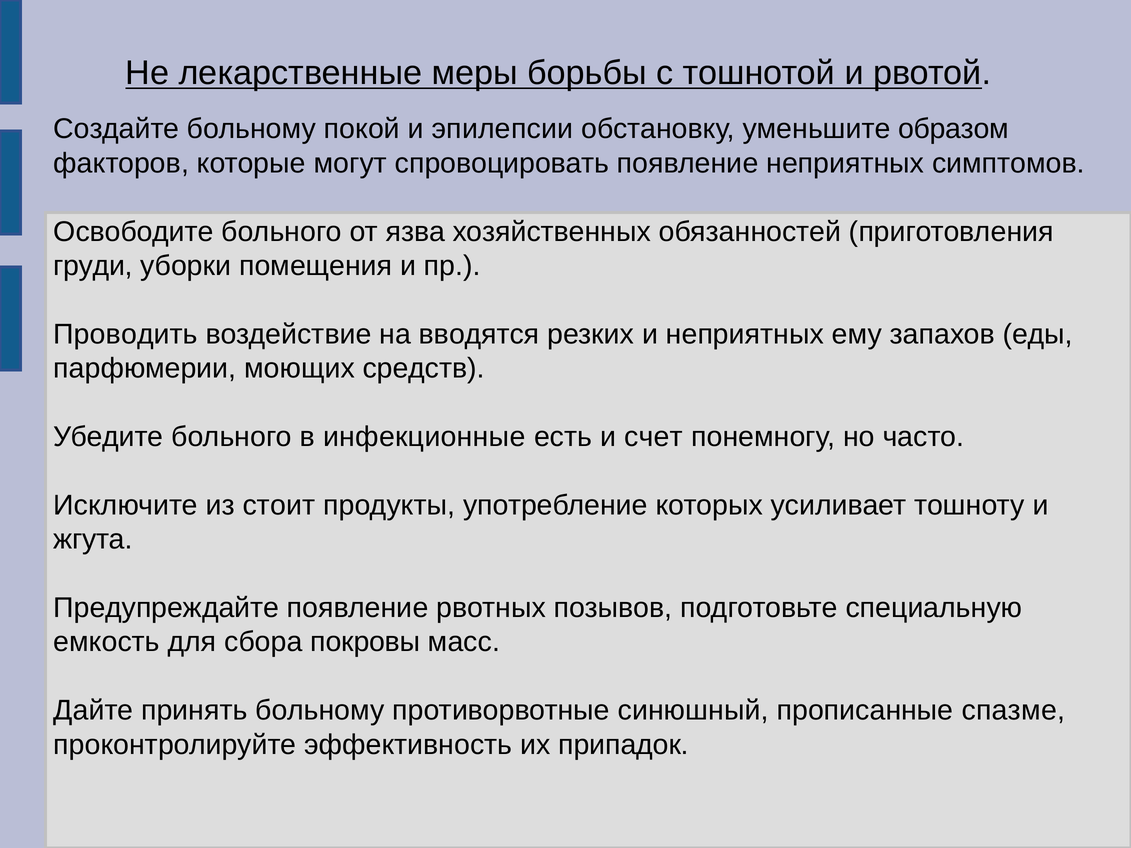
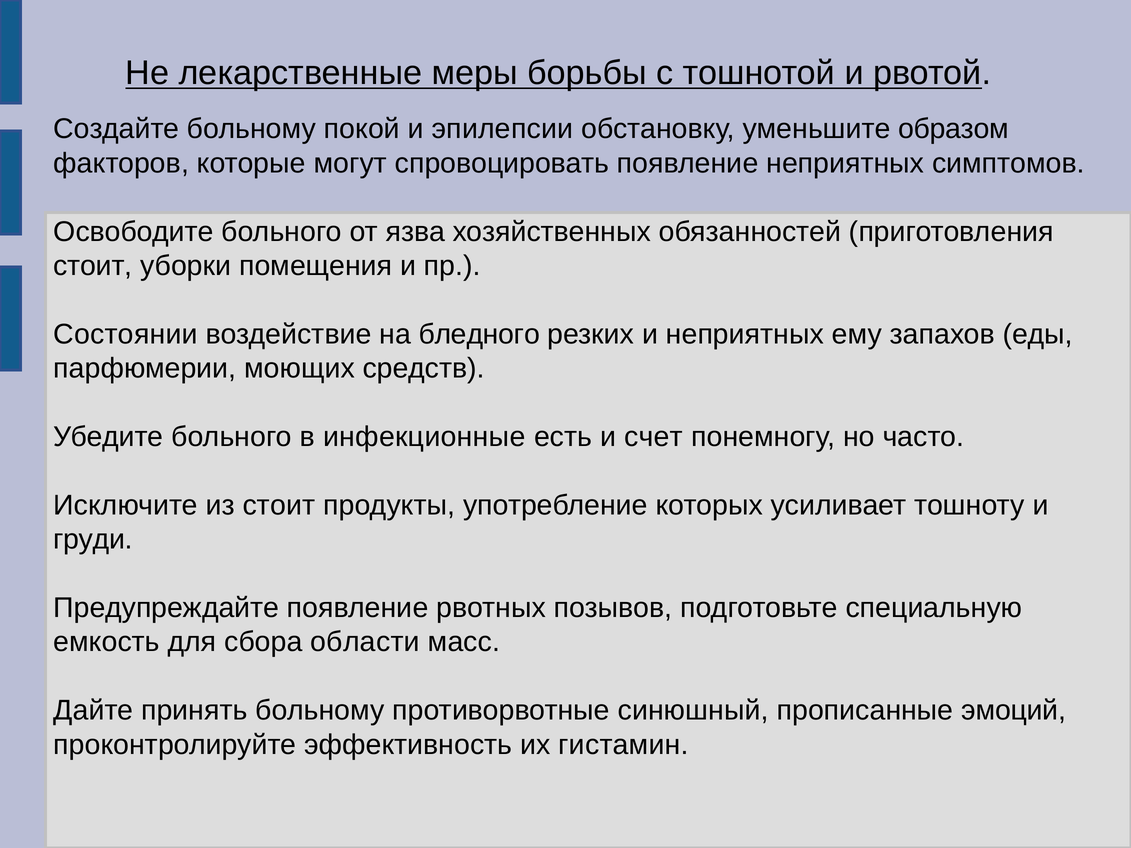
груди: груди -> стоит (93, 266)
Проводить: Проводить -> Состоянии (126, 334)
вводятся: вводятся -> бледного (479, 334)
жгута: жгута -> груди (93, 540)
покровы: покровы -> области (365, 642)
спазме: спазме -> эмоций (1014, 711)
припадок: припадок -> гистамин (623, 745)
